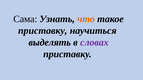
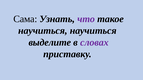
что colour: orange -> purple (86, 19)
приставку: приставку -> научиться (43, 31)
выделять: выделять -> выделите (50, 43)
